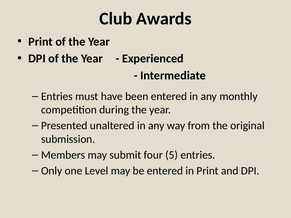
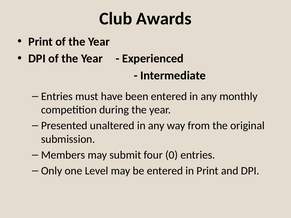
5: 5 -> 0 (172, 155)
